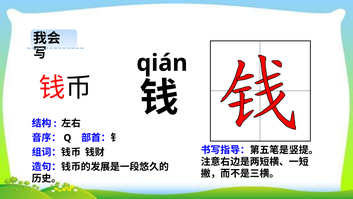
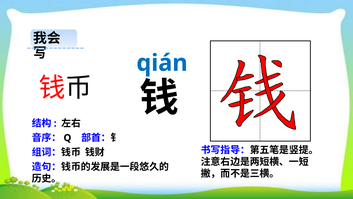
qián colour: black -> blue (162, 63)
